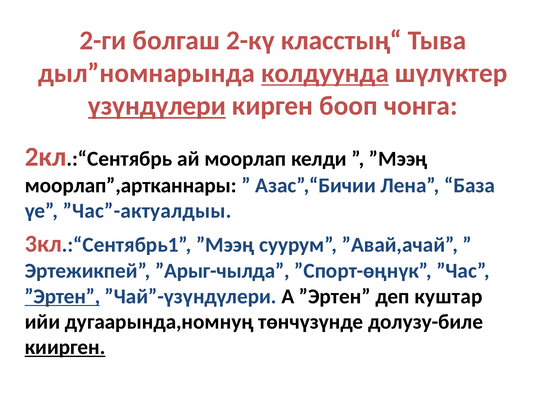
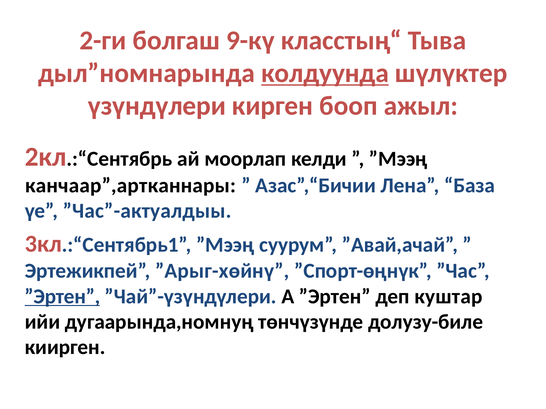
2-кү: 2-кү -> 9-кү (250, 41)
үзүндүлери underline: present -> none (157, 106)
чонга: чонга -> ажыл (421, 106)
моорлап”,артканнары: моорлап”,артканнары -> канчаар”,артканнары (131, 186)
”Арыг-чылда: ”Арыг-чылда -> ”Арыг-хөйнү (222, 271)
киирген underline: present -> none (65, 348)
